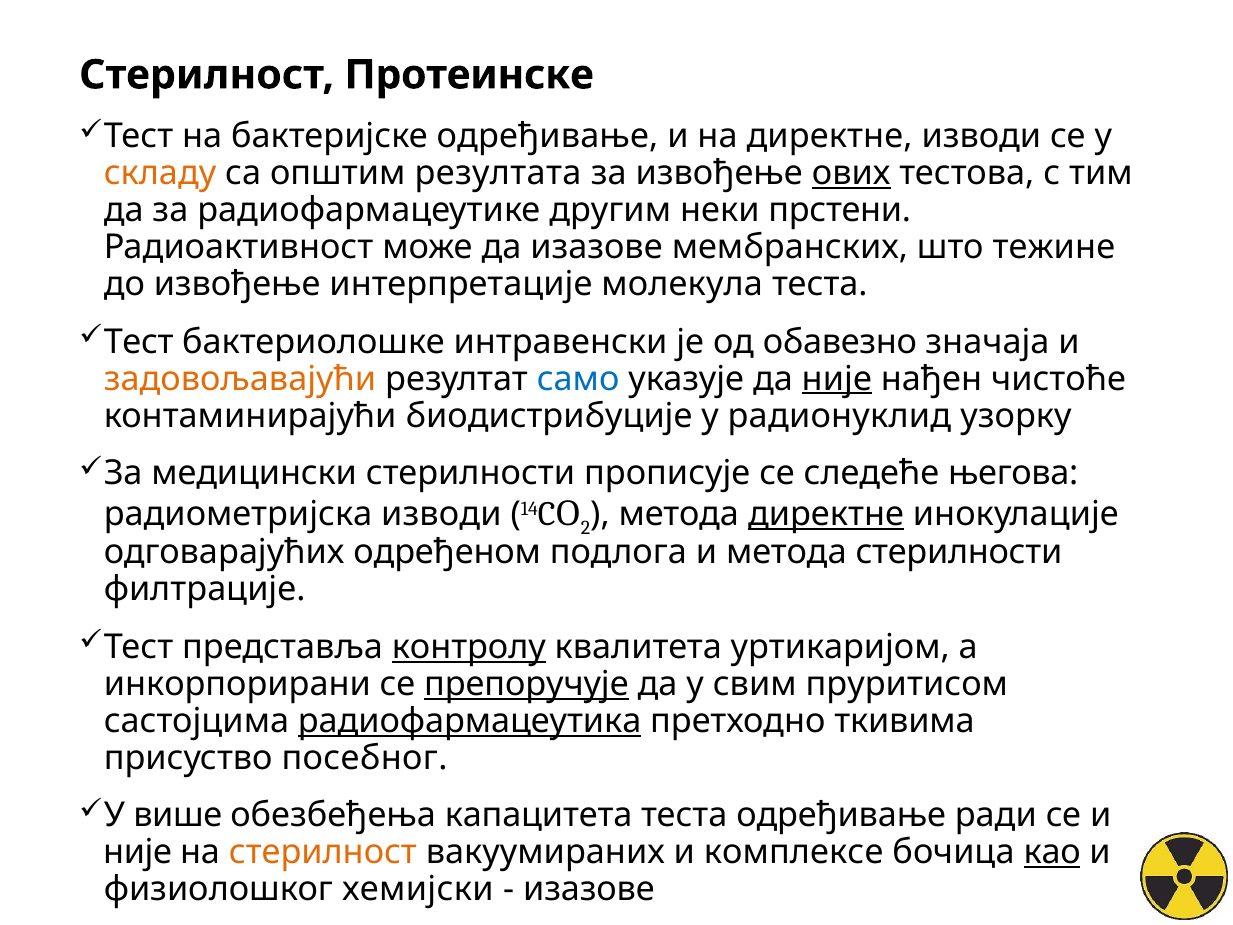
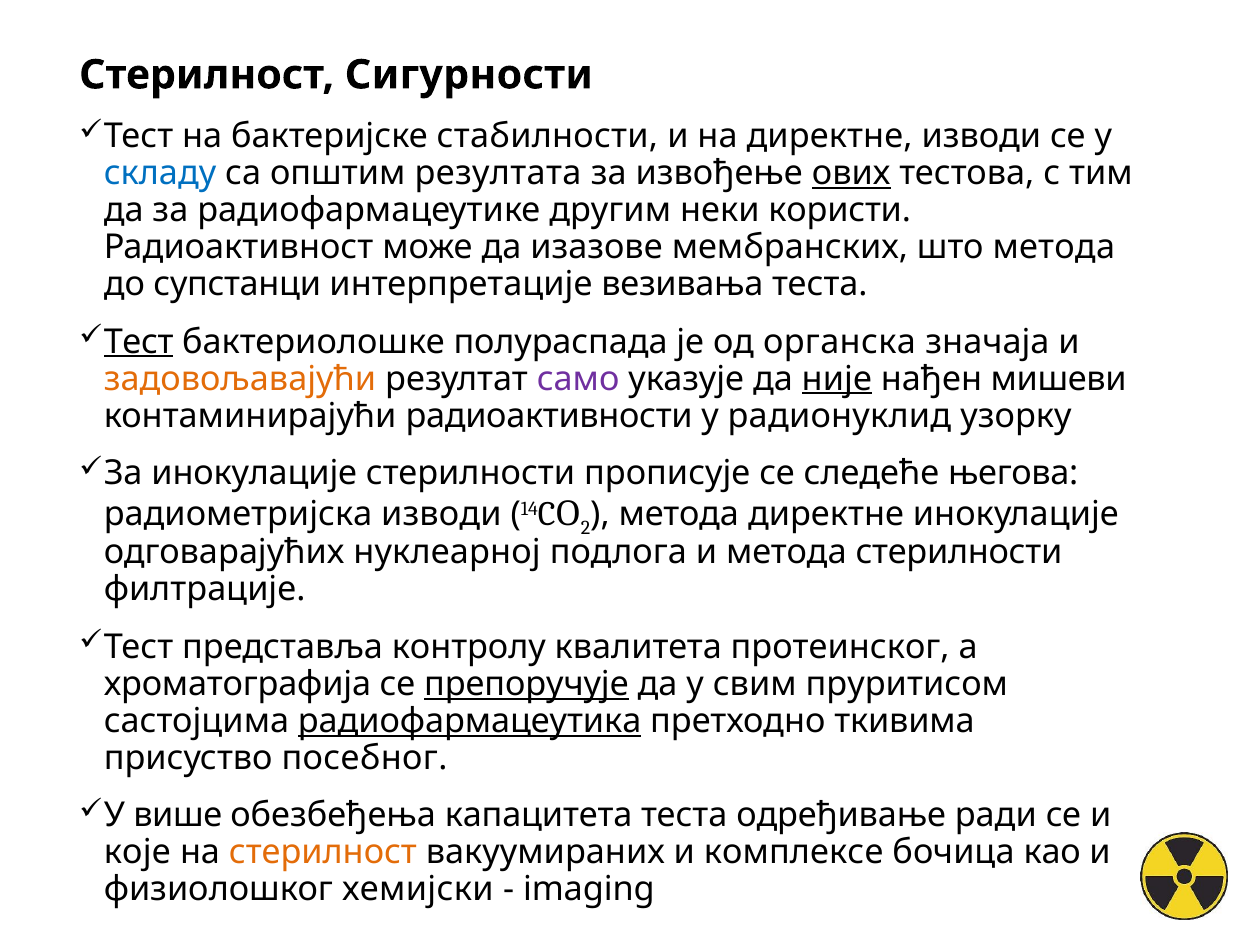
Протеинске: Протеинске -> Сигурности (469, 75)
бактеријске одређивање: одређивање -> стабилности (547, 136)
складу colour: orange -> blue (160, 173)
прстени: прстени -> користи (840, 210)
што тежине: тежине -> метода (1054, 247)
до извођење: извођење -> супстанци (237, 284)
молекула: молекула -> везивања (682, 284)
Тест underline: none -> present (139, 342)
интравенски: интравенски -> полураспада (561, 342)
обавезно: обавезно -> органска (840, 342)
само colour: blue -> purple (578, 379)
чистоће: чистоће -> мишеви (1059, 379)
биодистрибуције: биодистрибуције -> радиоактивности (549, 416)
За медицински: медицински -> инокулације (254, 473)
директне underline: present -> none (826, 514)
одређеном: одређеном -> нуклеарној (447, 552)
контролу underline: present -> none (469, 647)
уртикаријом: уртикаријом -> протеинског (840, 647)
инкорпорирани: инкорпорирани -> хроматографија (237, 684)
није: није -> које (137, 852)
као underline: present -> none (1052, 852)
изазове: изазове -> imaging (589, 889)
